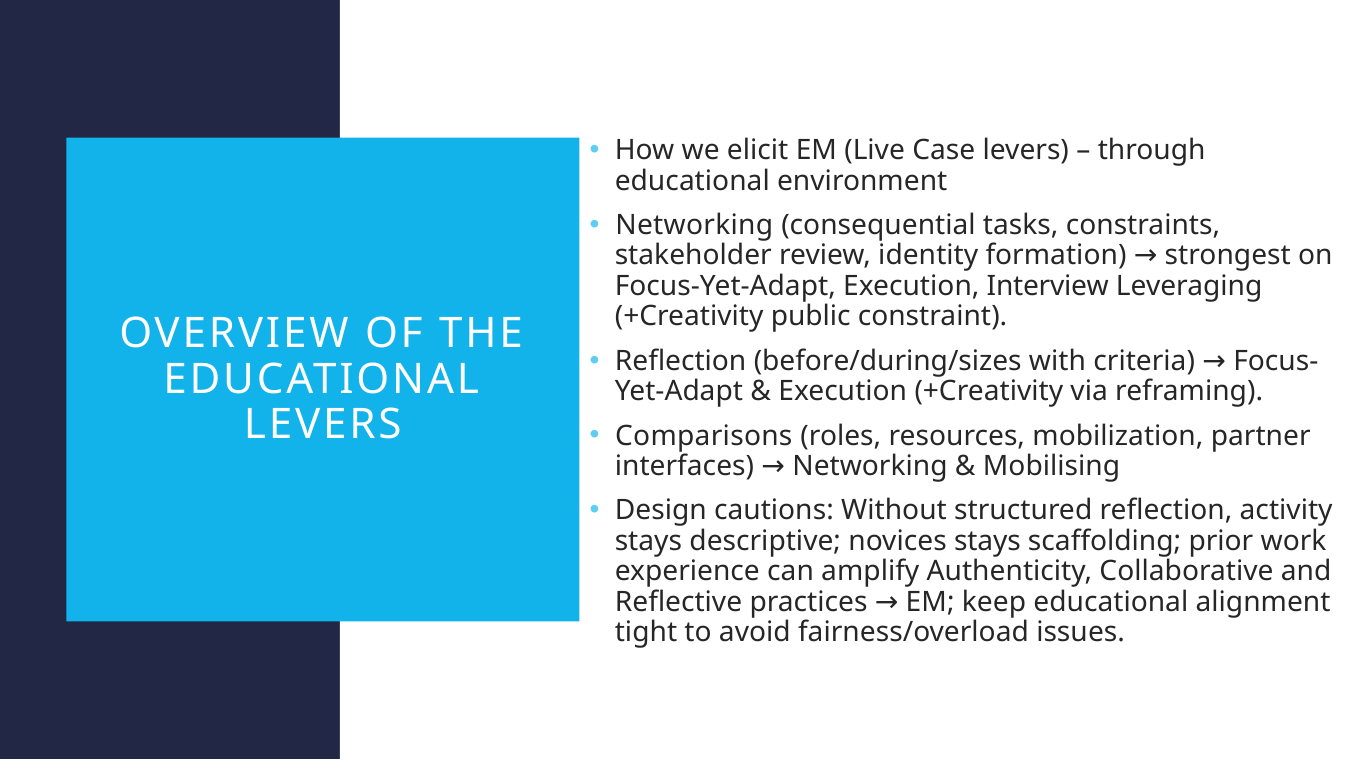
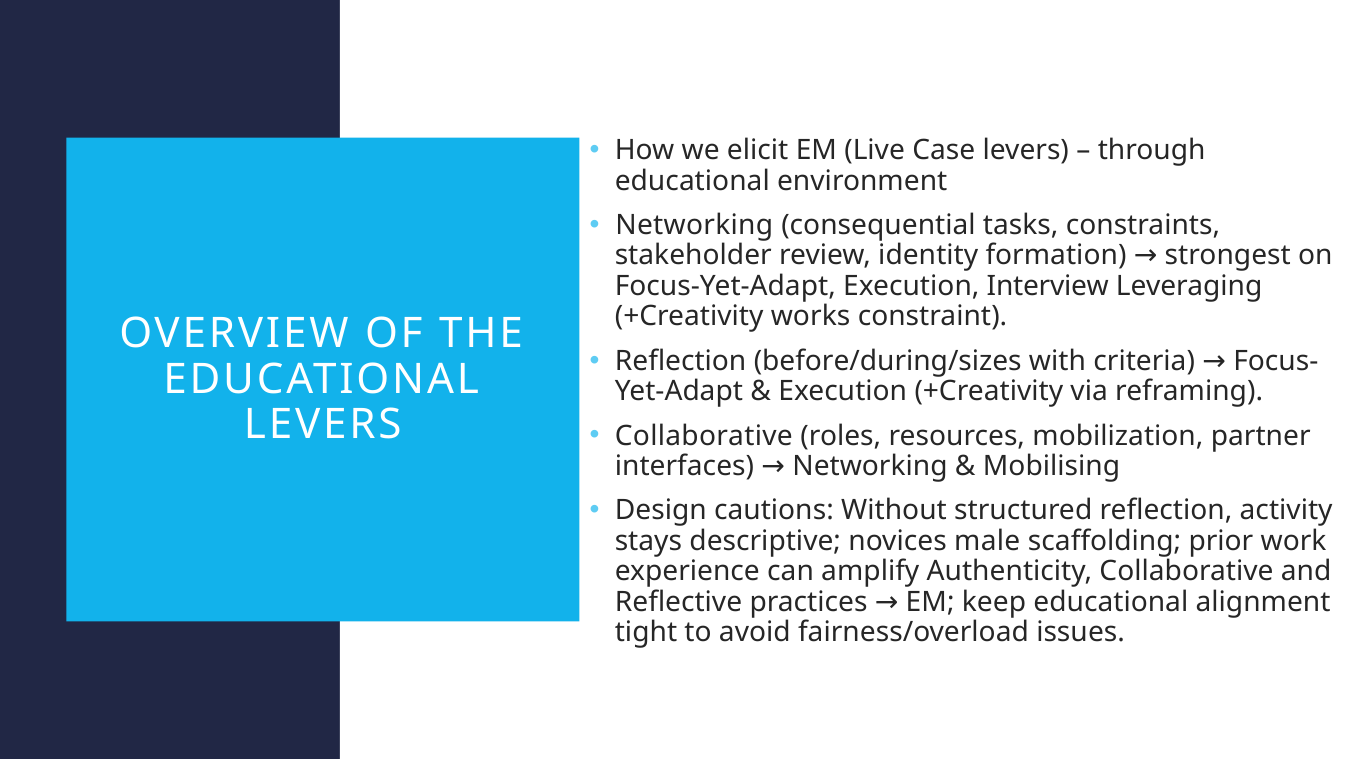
public: public -> works (811, 317)
Comparisons: Comparisons -> Collaborative (704, 436)
novices stays: stays -> male (987, 541)
